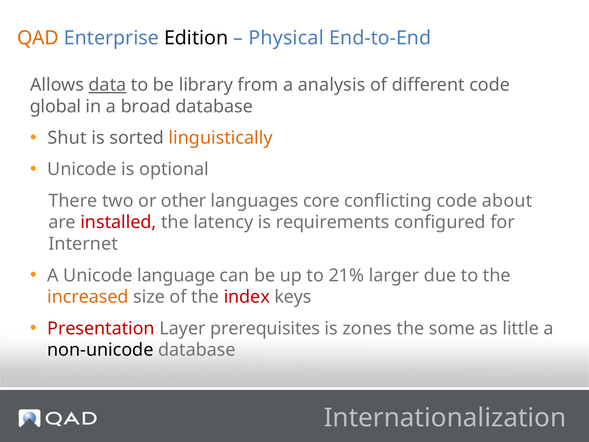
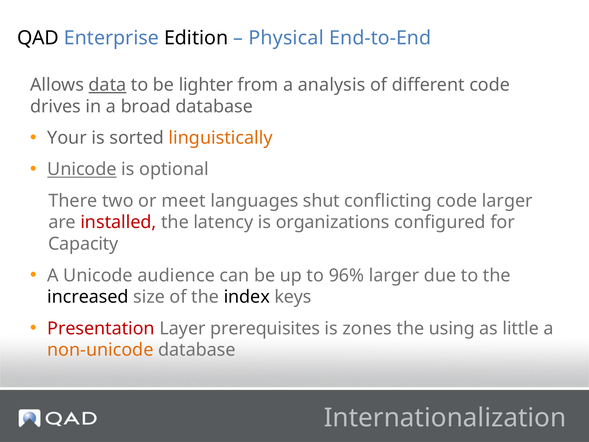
QAD colour: orange -> black (38, 38)
library: library -> lighter (206, 85)
global: global -> drives (55, 106)
Shut: Shut -> Your (67, 138)
Unicode underline: none -> present (82, 169)
other: other -> meet (183, 201)
core: core -> shut (321, 201)
code about: about -> larger (507, 201)
requirements: requirements -> organizations (333, 222)
Internet: Internet -> Capacity (83, 244)
language: language -> audience (176, 275)
21%: 21% -> 96% (346, 275)
increased colour: orange -> black (88, 297)
index colour: red -> black (247, 297)
some: some -> using (452, 328)
non-unicode colour: black -> orange (100, 350)
